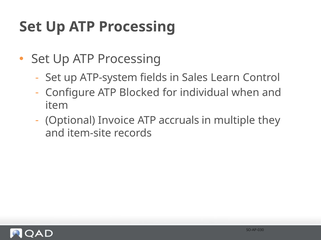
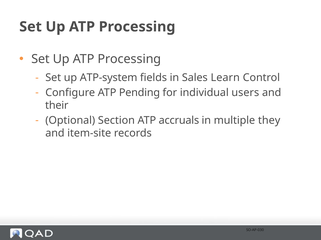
Blocked: Blocked -> Pending (139, 93)
when: when -> users (245, 93)
item: item -> their (57, 106)
Invoice: Invoice -> Section (116, 121)
